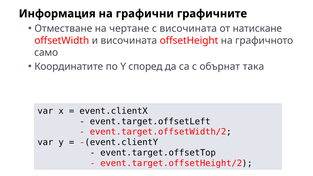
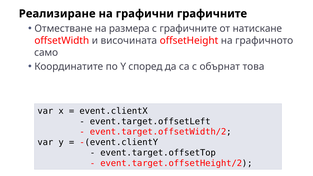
Информация: Информация -> Реализиране (57, 14)
чертане: чертане -> размера (129, 29)
с височината: височината -> графичните (188, 29)
така: така -> това (253, 67)
